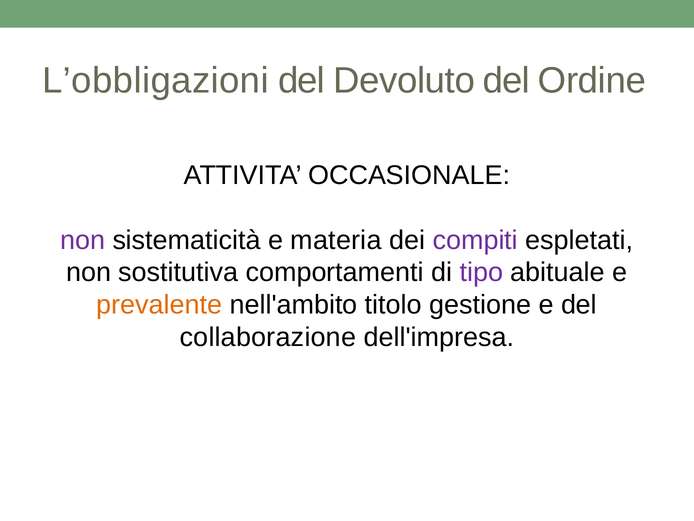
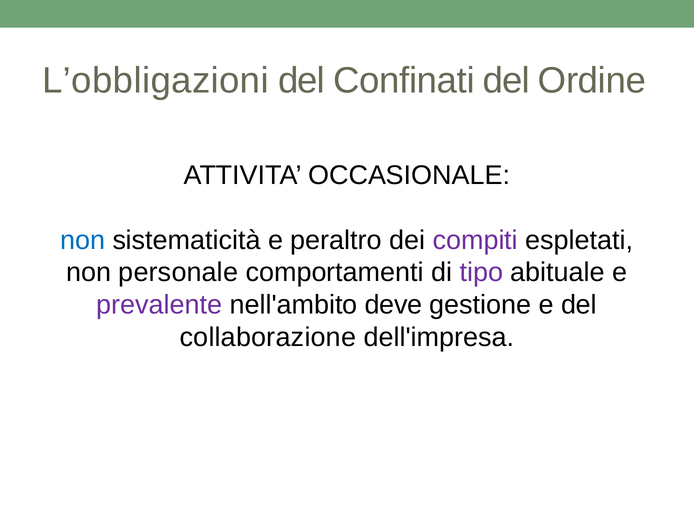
Devoluto: Devoluto -> Confinati (404, 81)
non colour: purple -> blue (83, 240)
materia: materia -> peraltro (336, 240)
sostitutiva: sostitutiva -> personale (178, 272)
prevalente colour: orange -> purple (159, 305)
titolo: titolo -> deve (394, 305)
